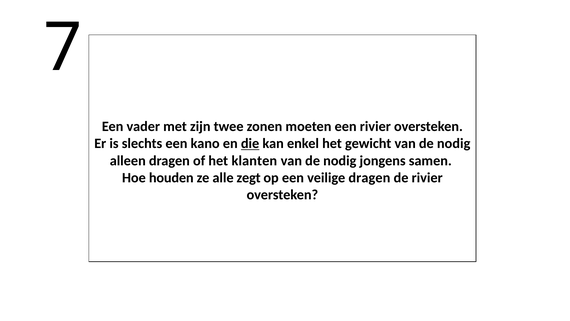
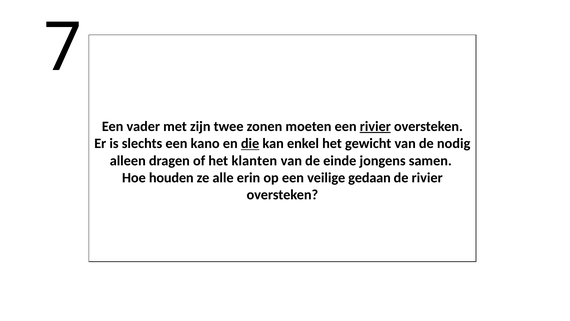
rivier underline: none -> present (375, 126)
nodig: nodig -> einde (340, 160)
zegt: zegt -> erin (249, 178)
veilige dragen: dragen -> gedaan (369, 178)
